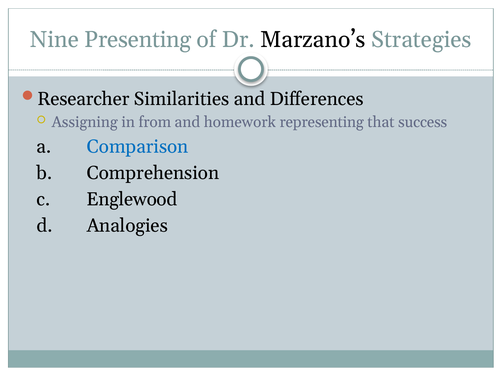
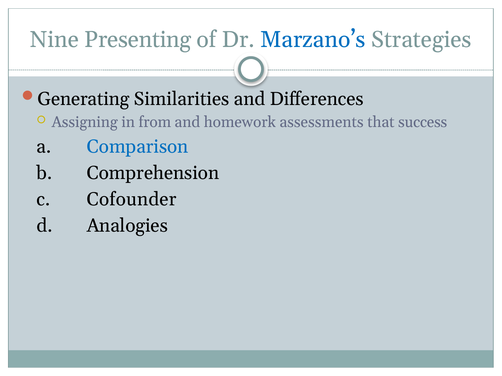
Marzano’s colour: black -> blue (313, 40)
Researcher: Researcher -> Generating (83, 99)
representing: representing -> assessments (322, 122)
Englewood: Englewood -> Cofounder (132, 200)
